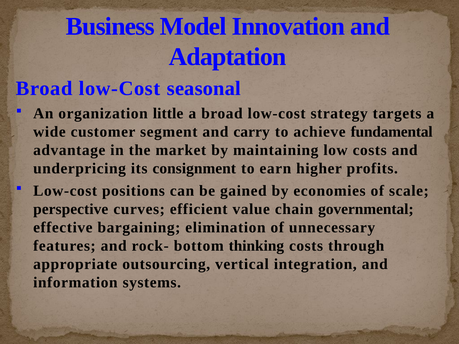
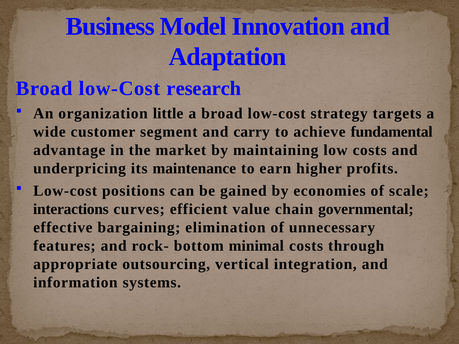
seasonal: seasonal -> research (204, 89)
consignment: consignment -> maintenance (194, 169)
perspective: perspective -> interactions (71, 209)
thinking: thinking -> minimal (256, 246)
